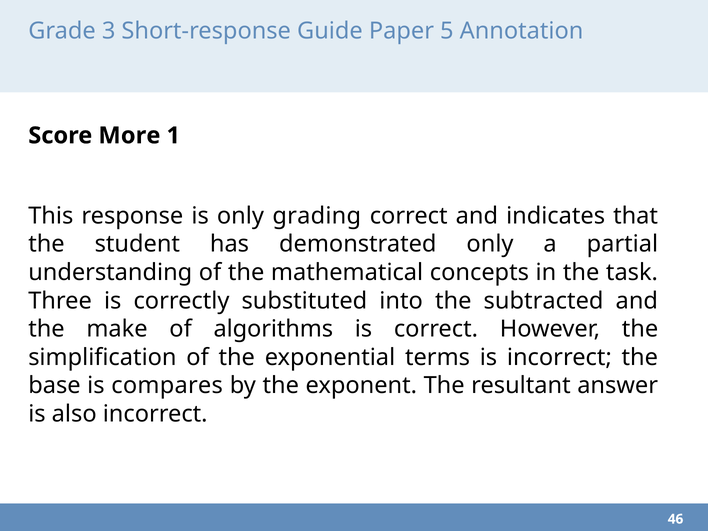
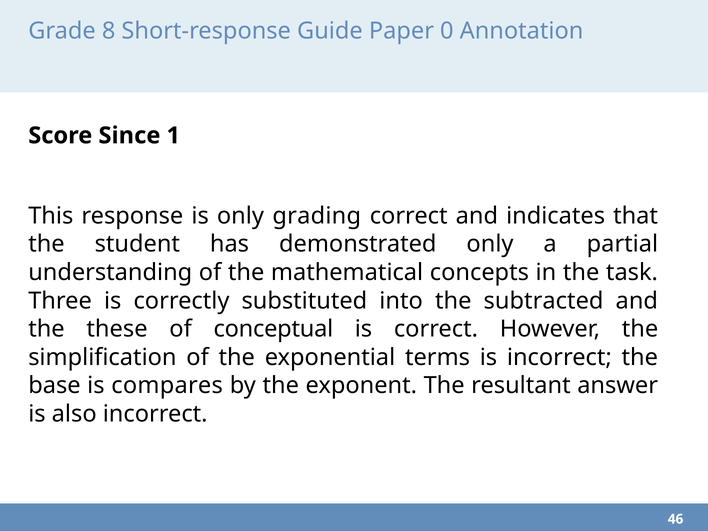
3: 3 -> 8 (109, 31)
5: 5 -> 0 (447, 31)
More: More -> Since (129, 136)
make: make -> these (117, 329)
algorithms: algorithms -> conceptual (273, 329)
